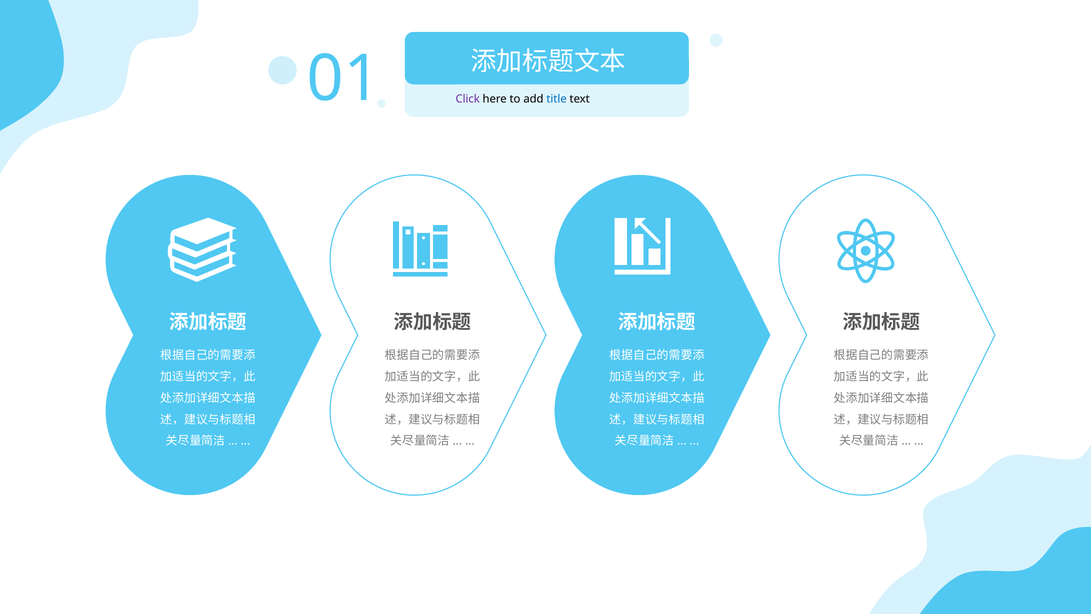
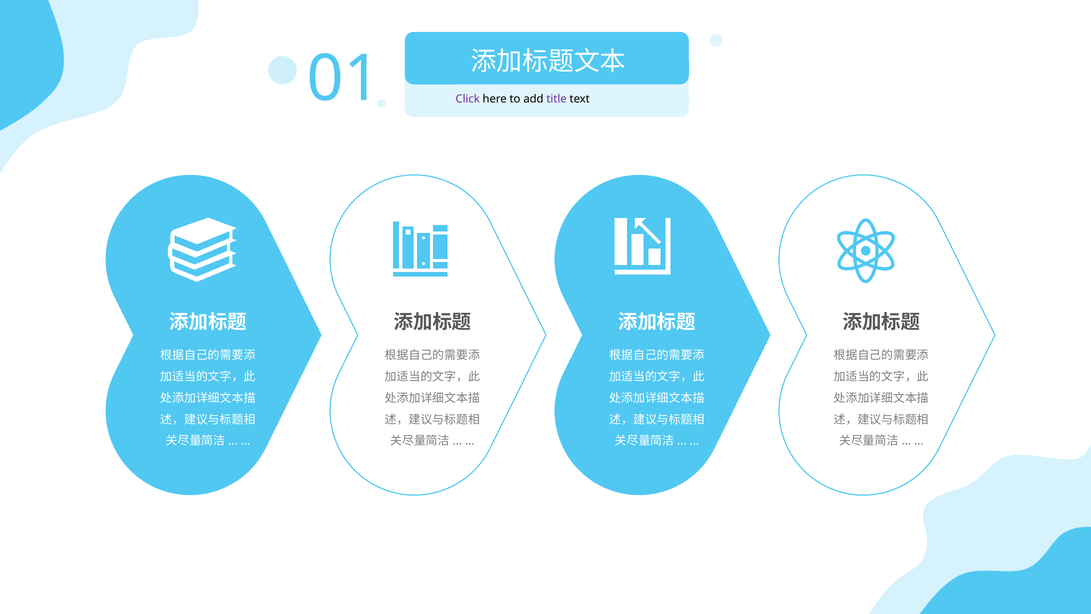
title colour: blue -> purple (557, 99)
